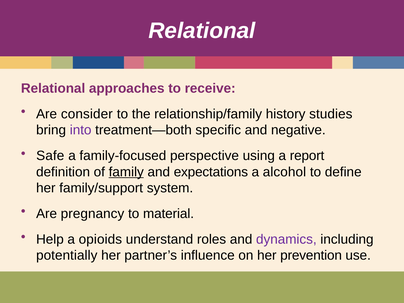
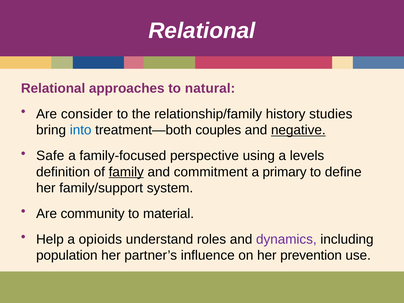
receive: receive -> natural (210, 88)
into colour: purple -> blue (81, 130)
specific: specific -> couples (218, 130)
negative underline: none -> present (298, 130)
report: report -> levels (307, 156)
expectations: expectations -> commitment (211, 172)
alcohol: alcohol -> primary (285, 172)
pregnancy: pregnancy -> community (93, 214)
potentially: potentially -> population (67, 255)
